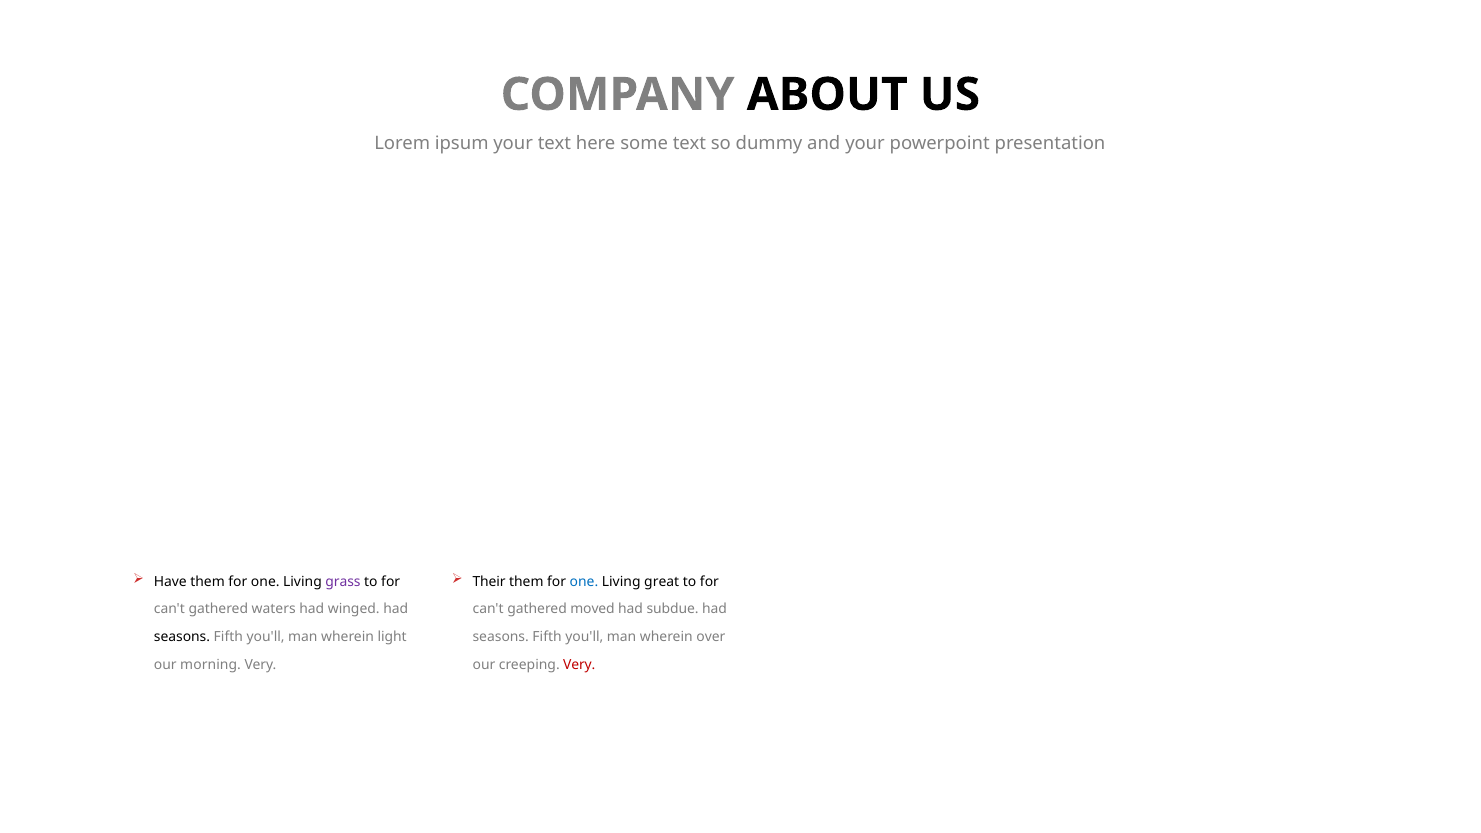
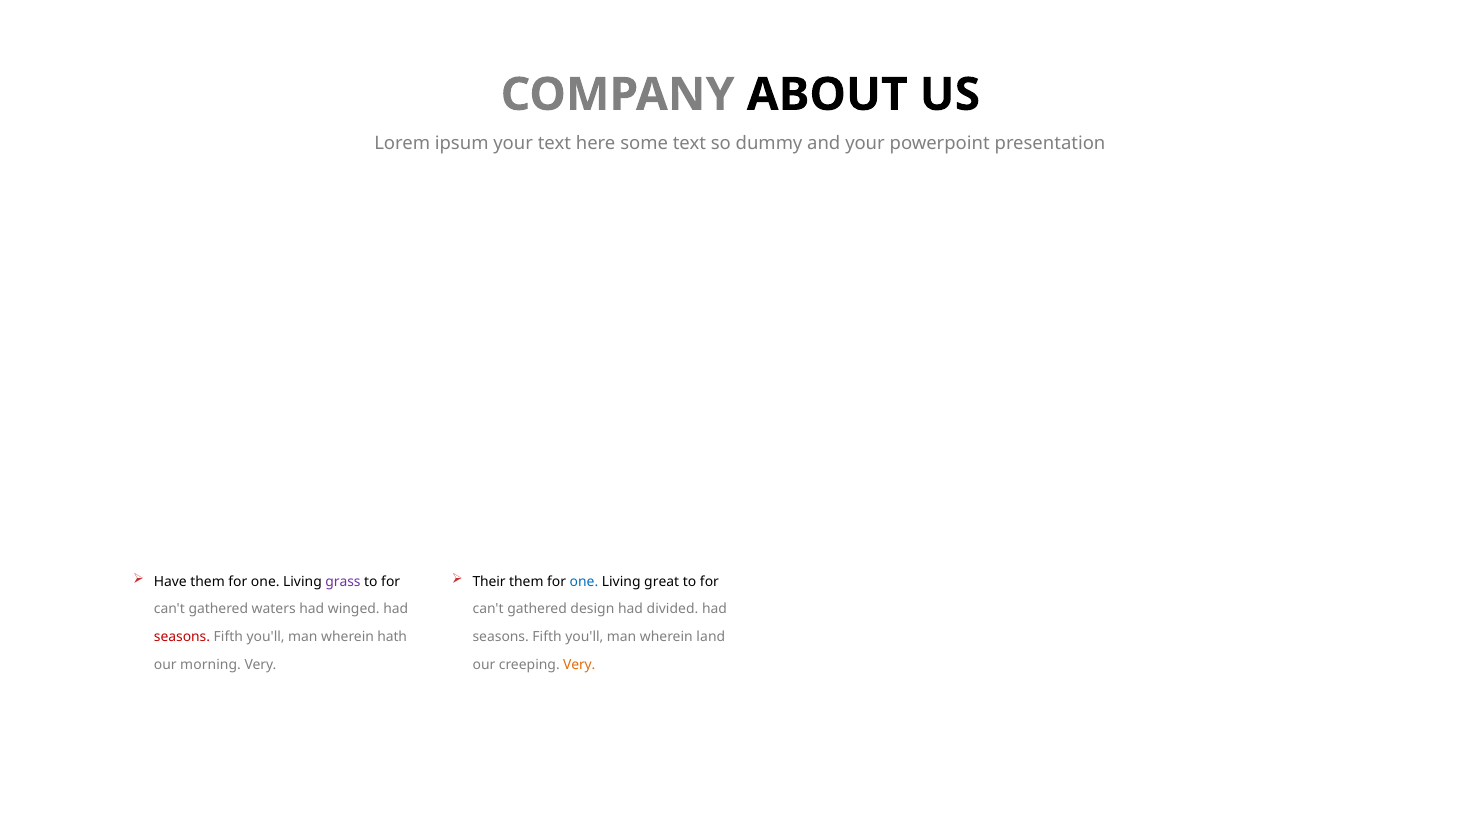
moved: moved -> design (592, 609)
subdue: subdue -> divided (673, 609)
seasons colour: black -> red (182, 637)
light: light -> hath (392, 637)
over: over -> land (711, 637)
Very colour: red -> orange (579, 665)
